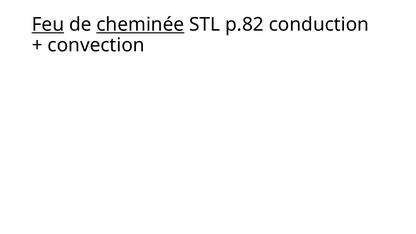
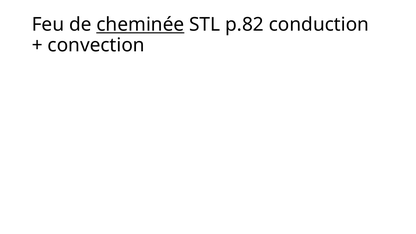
Feu underline: present -> none (48, 25)
